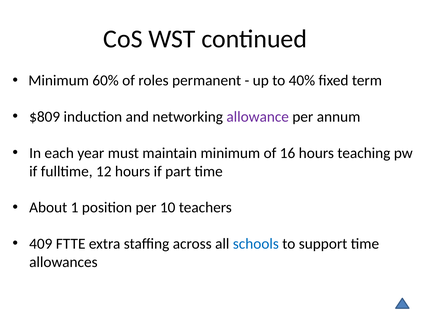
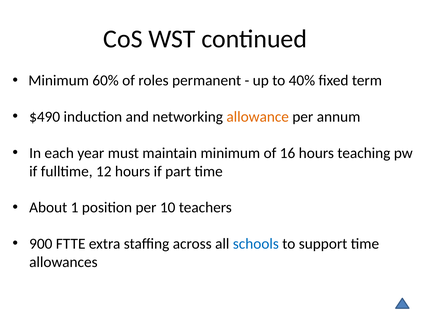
$809: $809 -> $490 (45, 117)
allowance colour: purple -> orange (258, 117)
409: 409 -> 900 (41, 244)
